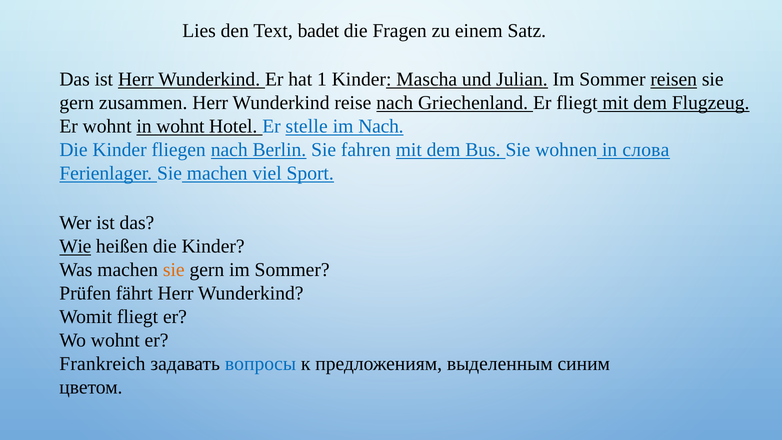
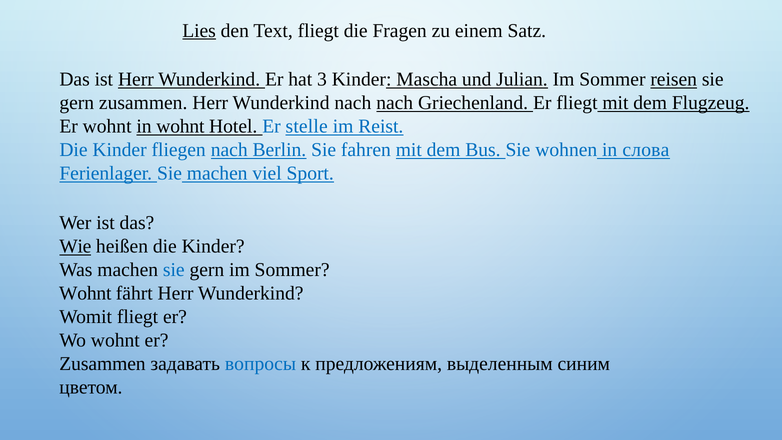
Lies underline: none -> present (199, 31)
Text badet: badet -> fliegt (318, 31)
1: 1 -> 3 (322, 79)
Wunderkind reise: reise -> nach (353, 103)
im Nach: Nach -> Reist (381, 126)
sie colour: orange -> blue (174, 270)
Prüfen: Prüfen -> Wohnt (85, 293)
Frankreich: Frankreich -> Zusammen (103, 364)
